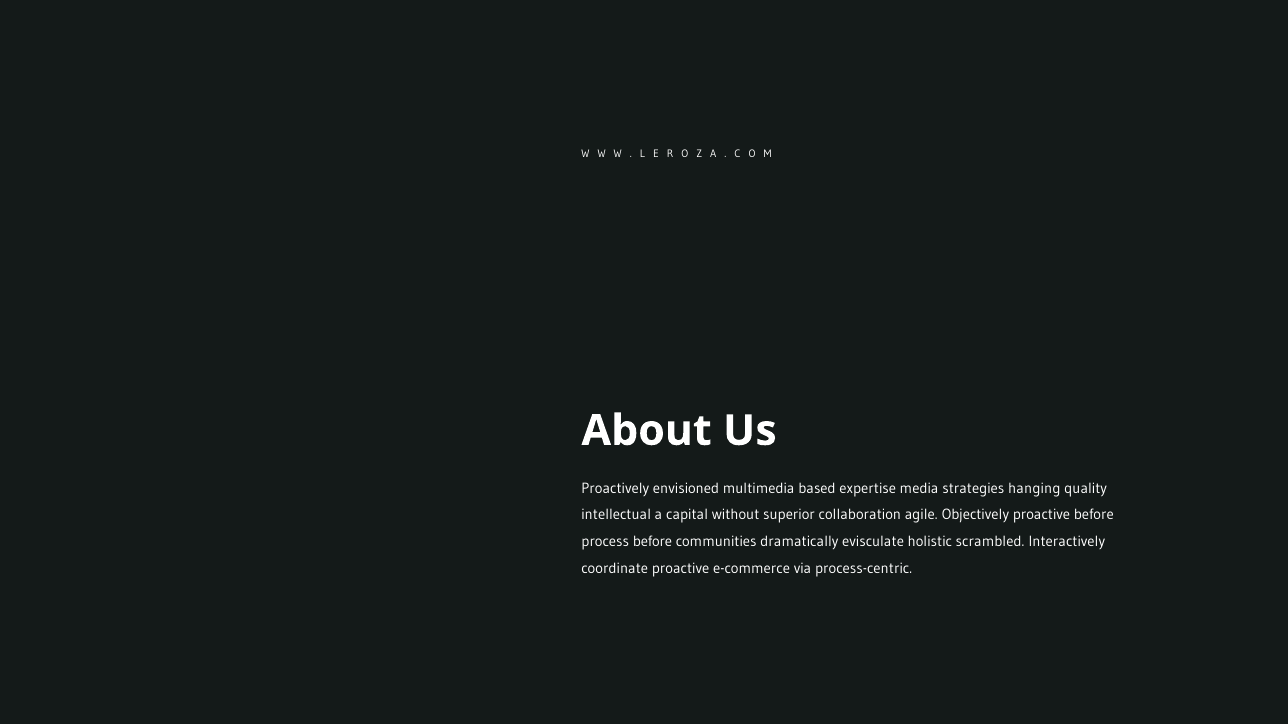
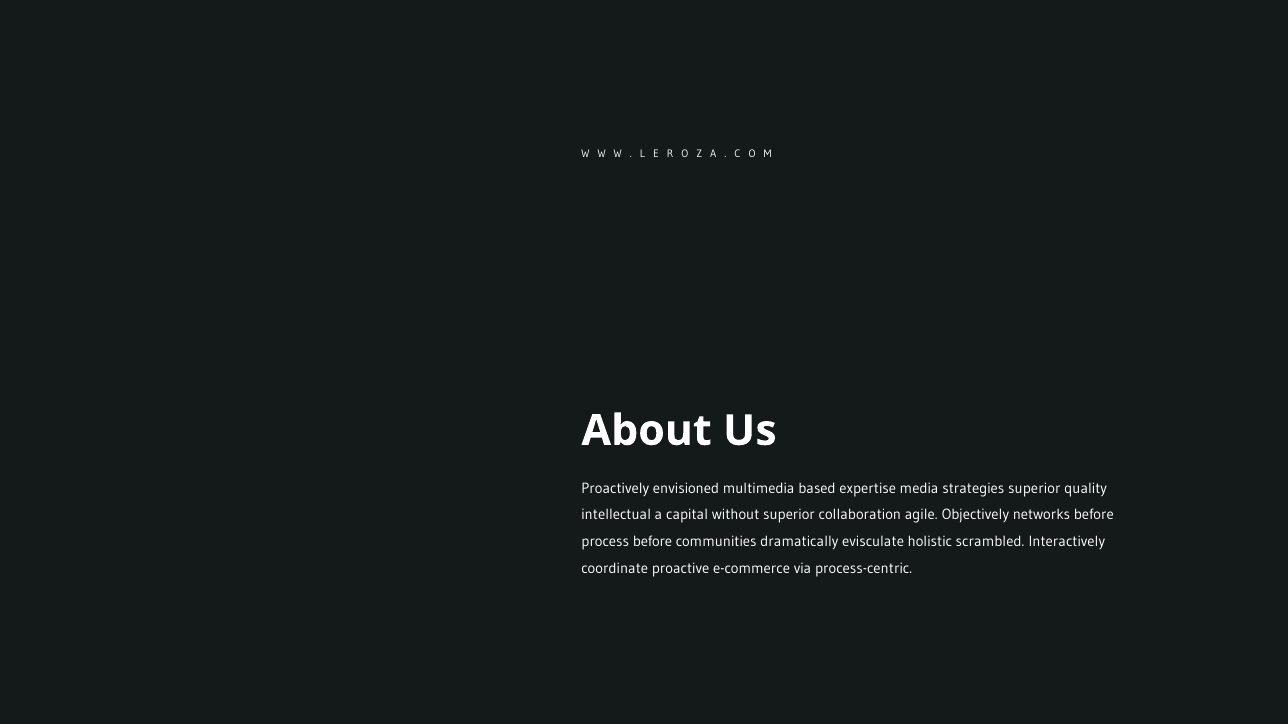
strategies hanging: hanging -> superior (1034, 489)
Objectively proactive: proactive -> networks (1041, 515)
